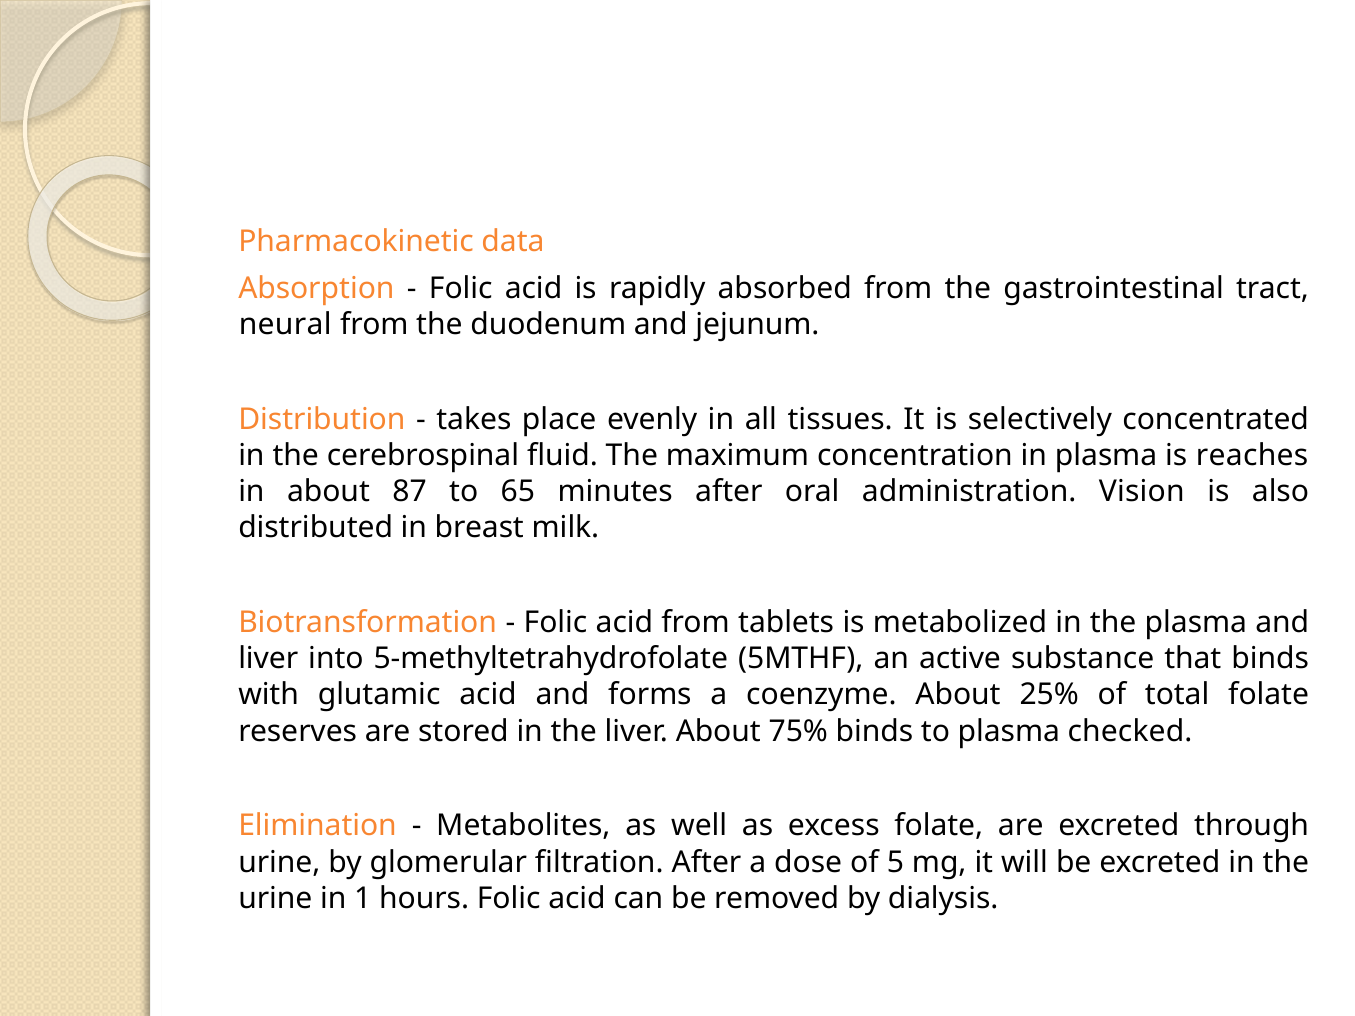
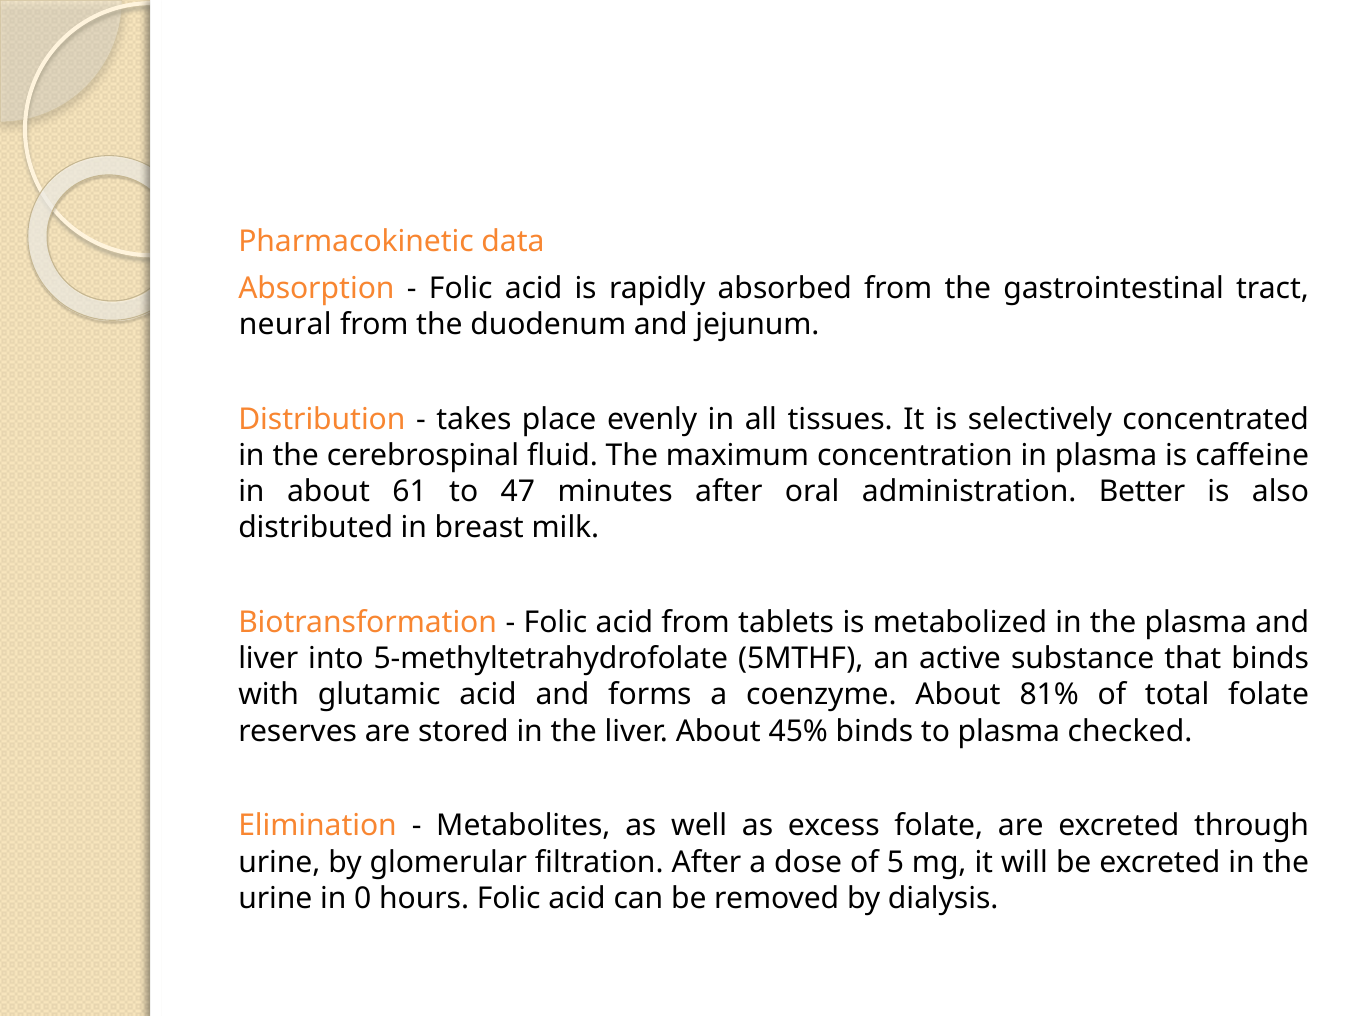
reaches: reaches -> caffeine (1252, 456)
87: 87 -> 61 (410, 492)
65: 65 -> 47 (518, 492)
Vision: Vision -> Better (1142, 492)
25%: 25% -> 81% (1049, 695)
75%: 75% -> 45% (798, 731)
1: 1 -> 0 (363, 898)
